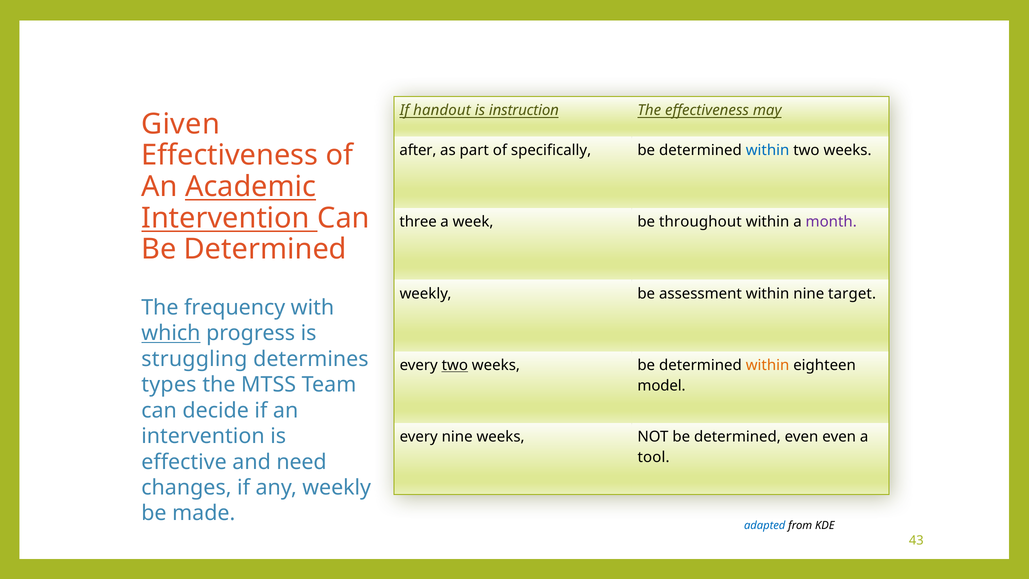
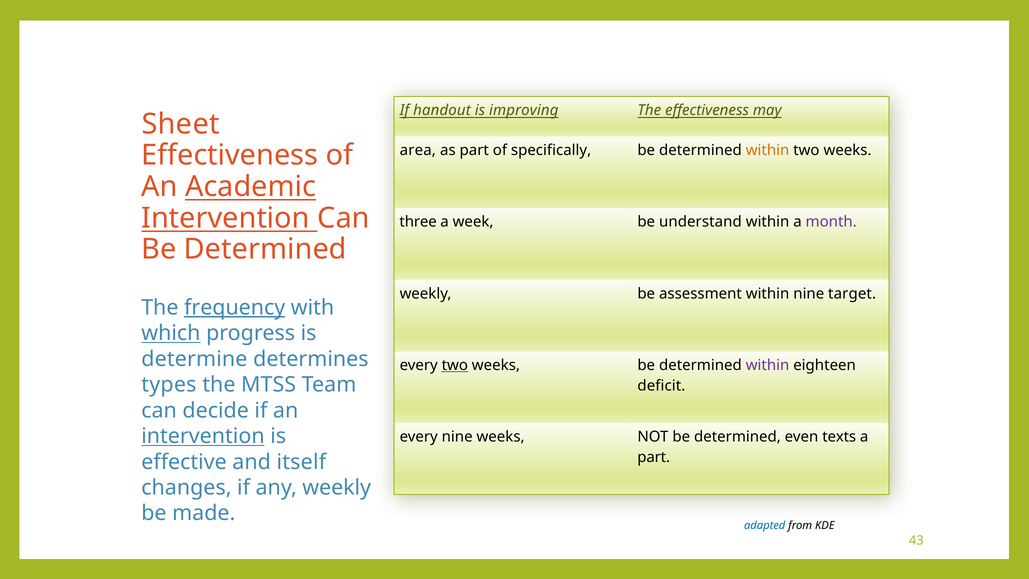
instruction: instruction -> improving (524, 110)
Given: Given -> Sheet (181, 124)
after: after -> area (418, 150)
within colour: blue -> orange (768, 150)
throughout: throughout -> understand (700, 222)
frequency underline: none -> present (235, 307)
struggling: struggling -> determine (194, 359)
within colour: orange -> purple (768, 365)
model: model -> deficit (661, 386)
intervention underline: none -> present (203, 436)
even even: even -> texts (839, 437)
tool: tool -> part (654, 457)
need: need -> itself (301, 462)
